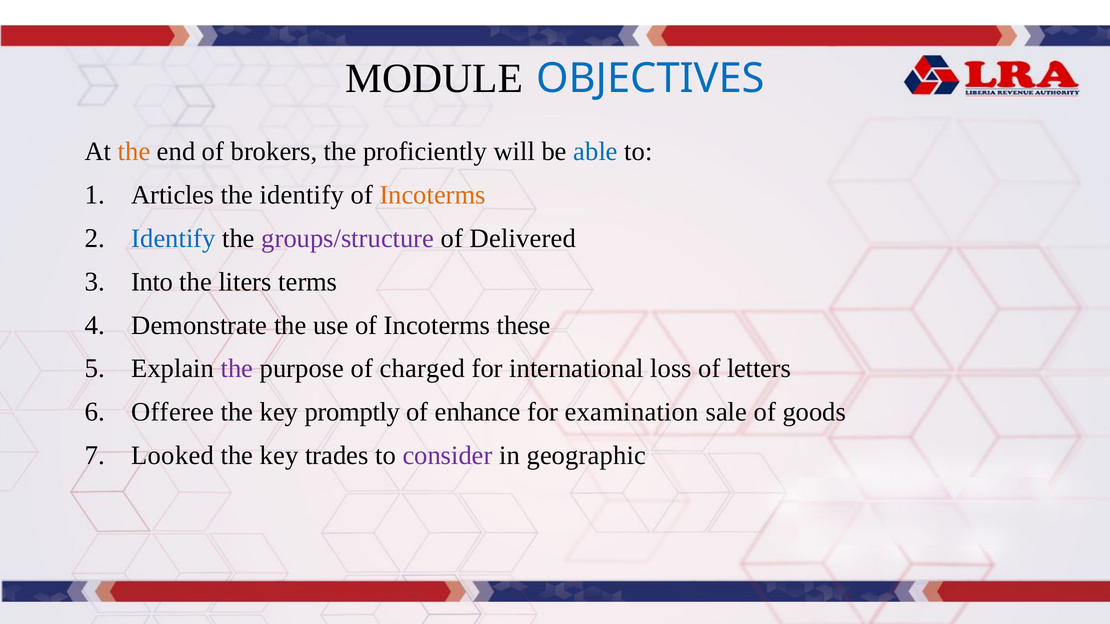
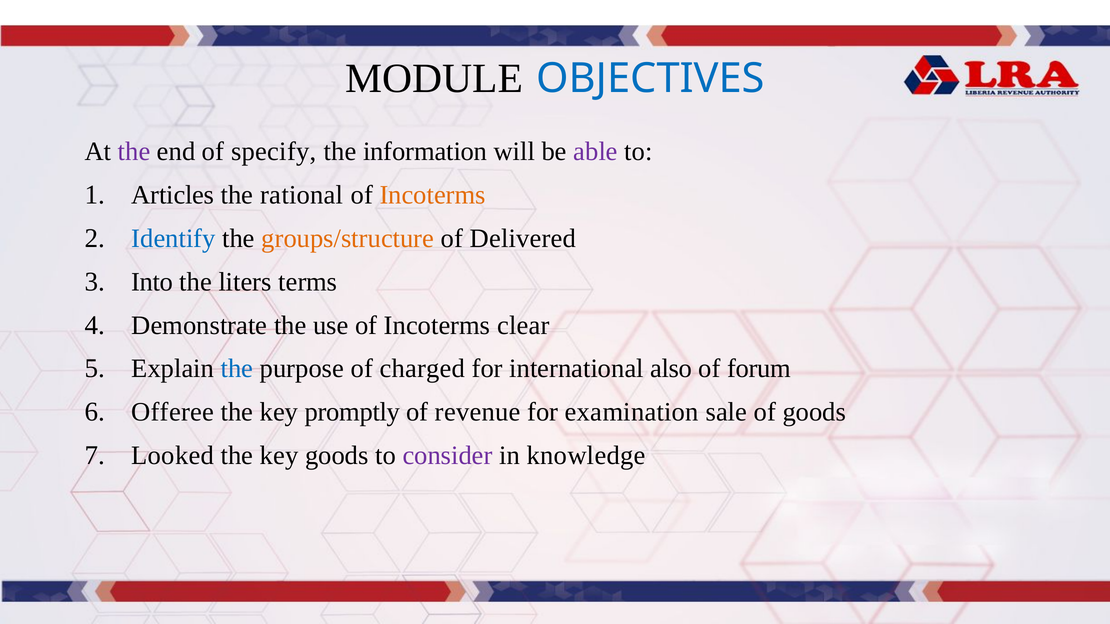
the colour: orange -> purple (134, 152)
brokers: brokers -> specify (274, 152)
proficiently: proficiently -> information (425, 152)
able colour: blue -> purple (596, 152)
the identify: identify -> rational (302, 195)
groups/structure colour: purple -> orange (348, 239)
these: these -> clear (523, 325)
the colour: purple -> blue (237, 369)
loss: loss -> also (671, 369)
letters: letters -> forum (759, 369)
enhance: enhance -> revenue (478, 412)
key trades: trades -> goods (337, 456)
geographic: geographic -> knowledge (586, 456)
